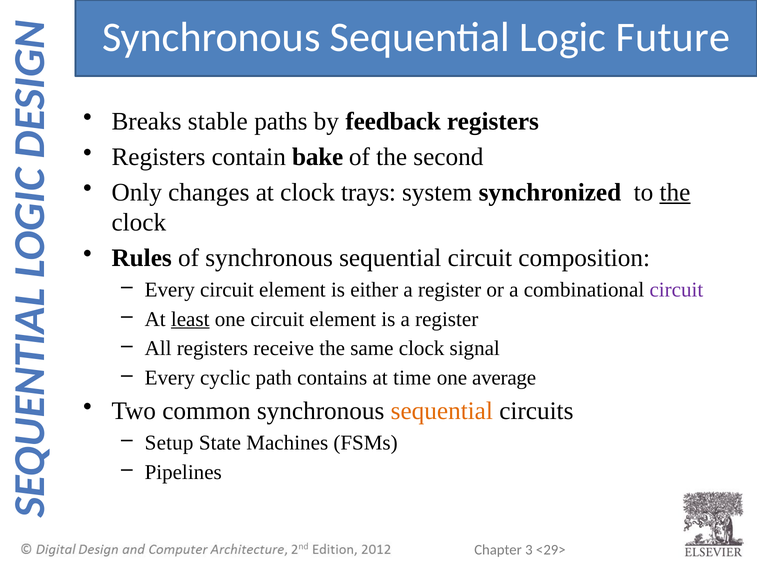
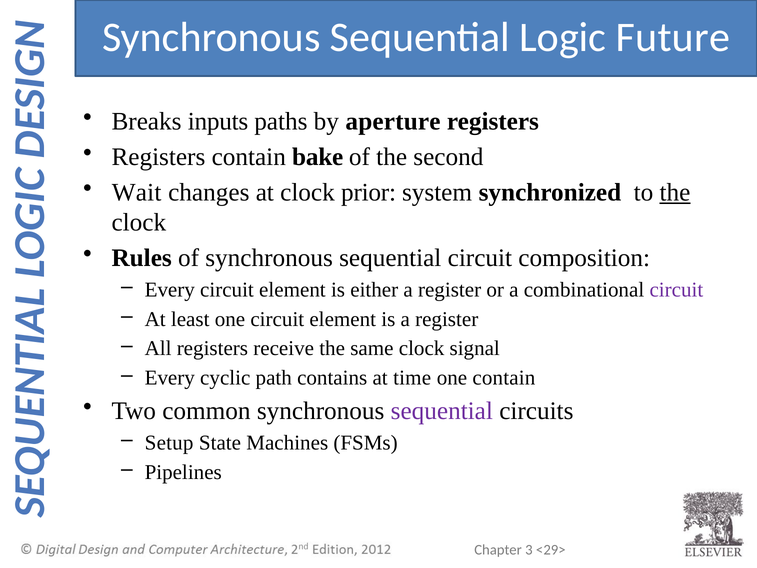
stable: stable -> inputs (218, 122)
feedback: feedback -> aperture (393, 122)
Only: Only -> Wait (137, 192)
trays: trays -> prior (369, 192)
least underline: present -> none (190, 319)
one average: average -> contain (504, 378)
sequential colour: orange -> purple (442, 411)
